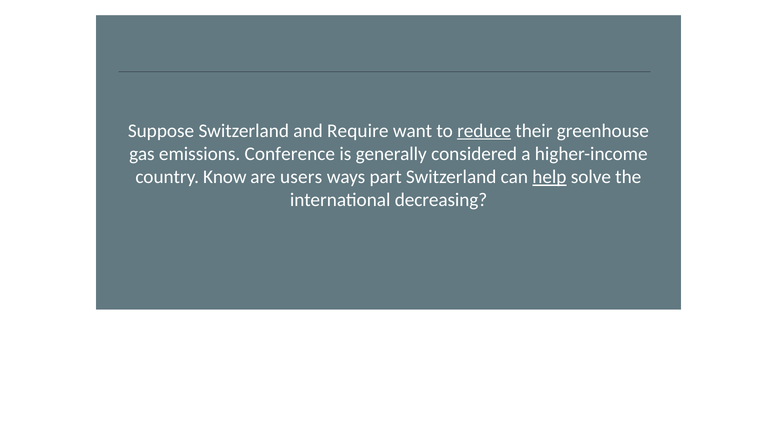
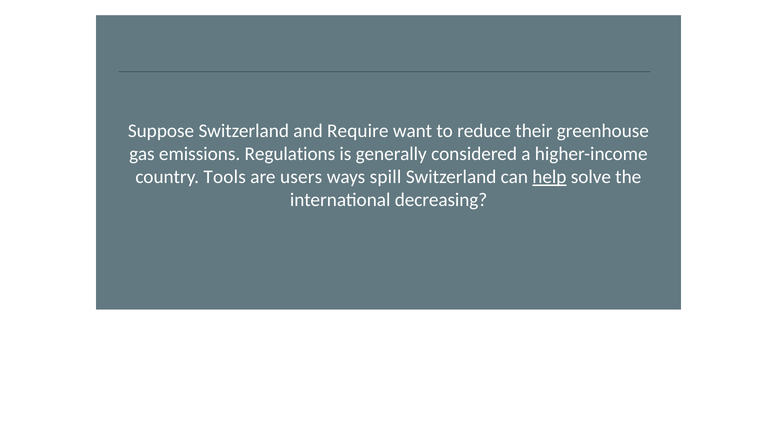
reduce underline: present -> none (484, 131)
Conference: Conference -> Regulations (290, 154)
Know: Know -> Tools (225, 177)
part: part -> spill (386, 177)
